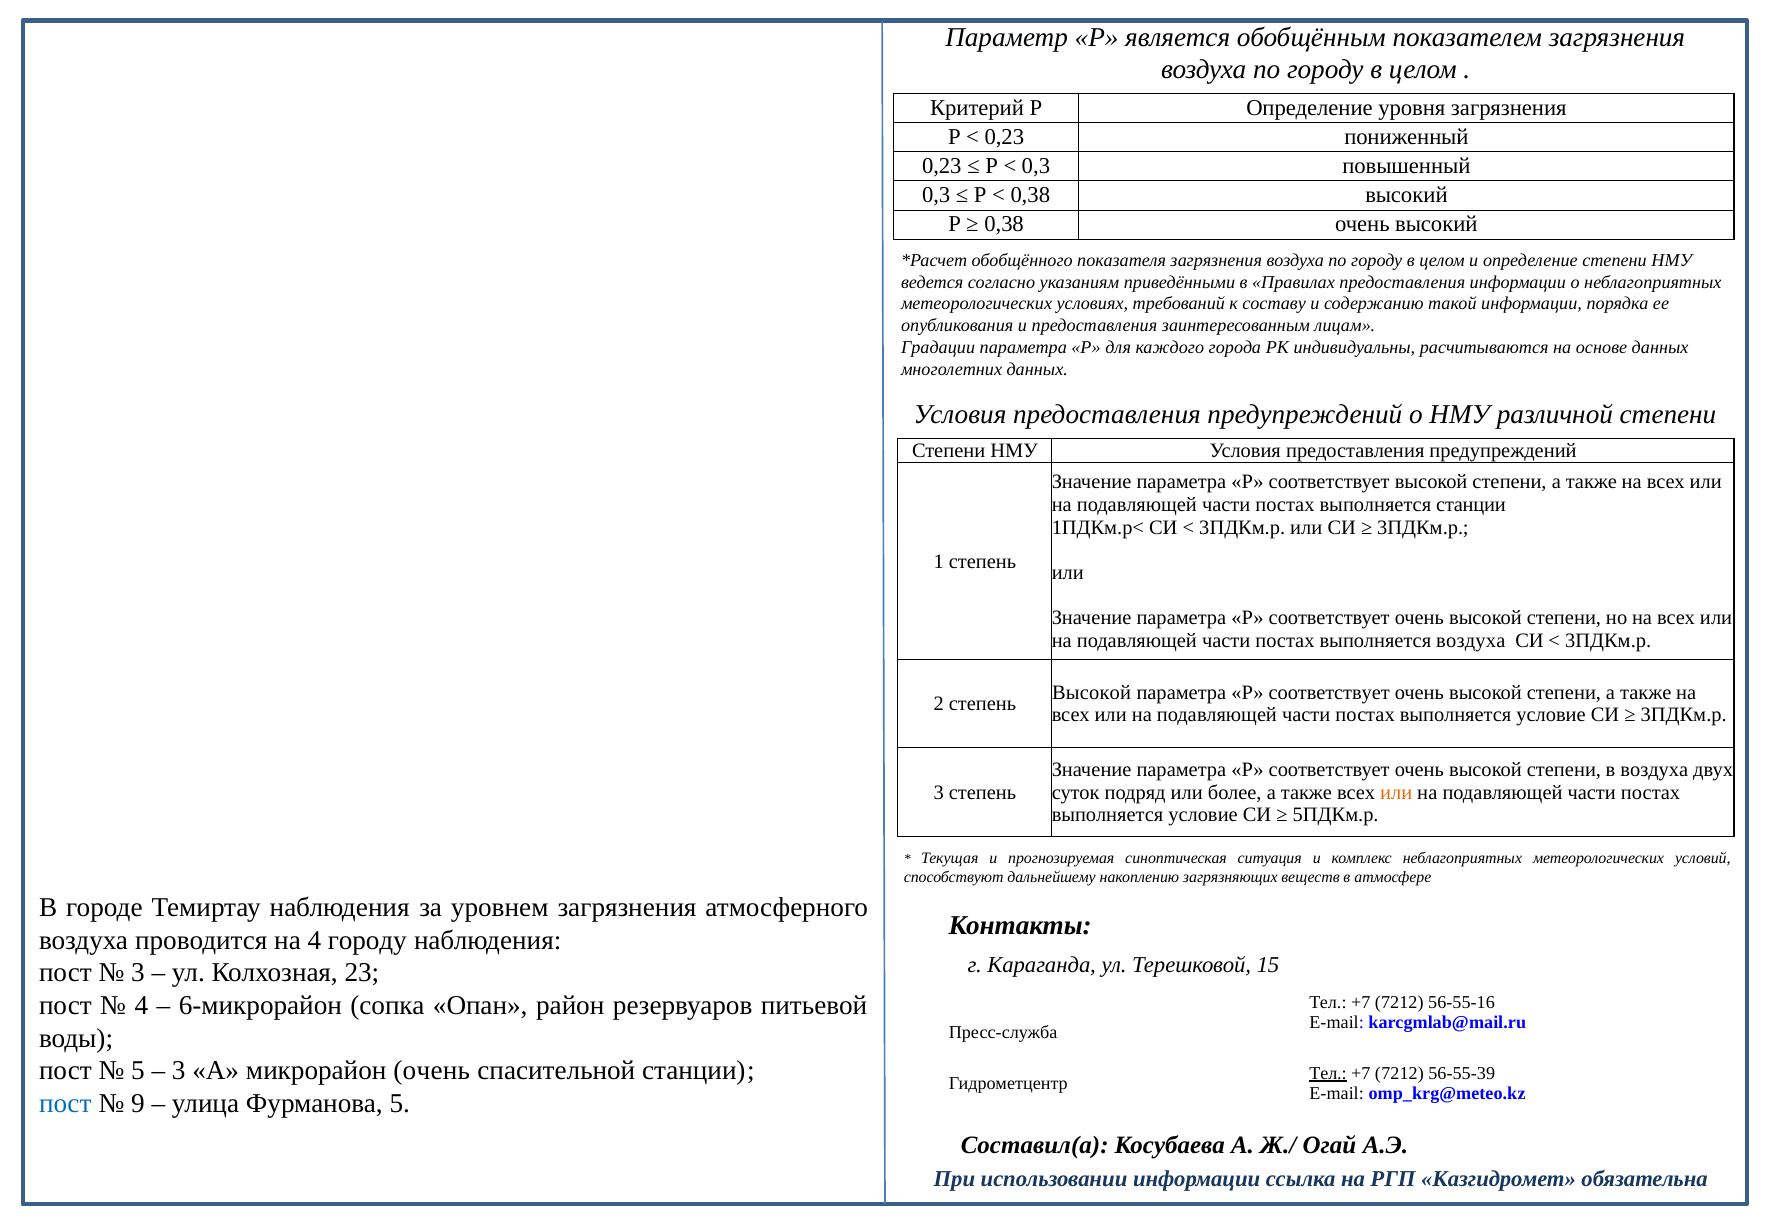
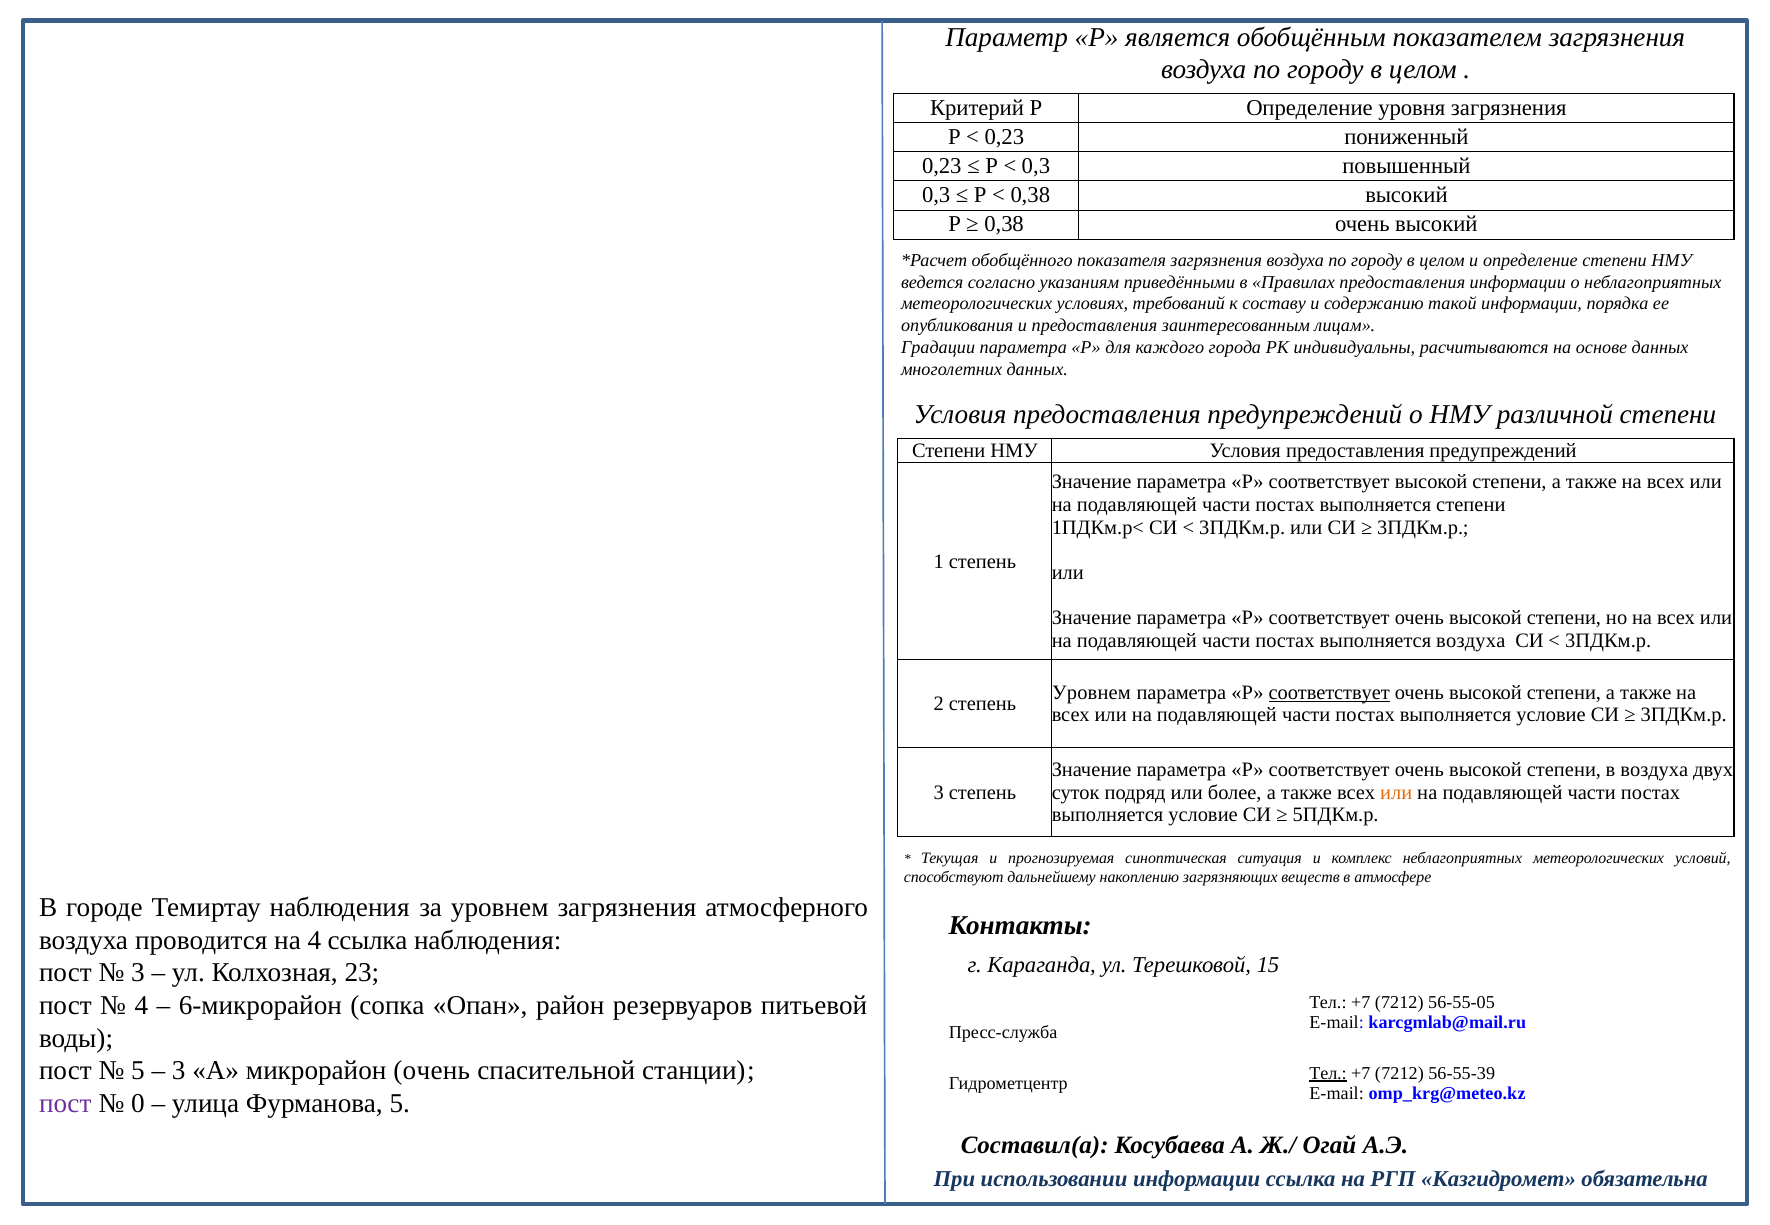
выполняется станции: станции -> степени (1471, 505)
Высокой: Высокой -> Уровнем (1092, 693)
соответствует underline: none -> present (1329, 693)
4 городу: городу -> ссылка (367, 940)
56-55-16: 56-55-16 -> 56-55-05 (1461, 1003)
пост colour: blue -> purple (65, 1104)
9: 9 -> 0 (138, 1104)
